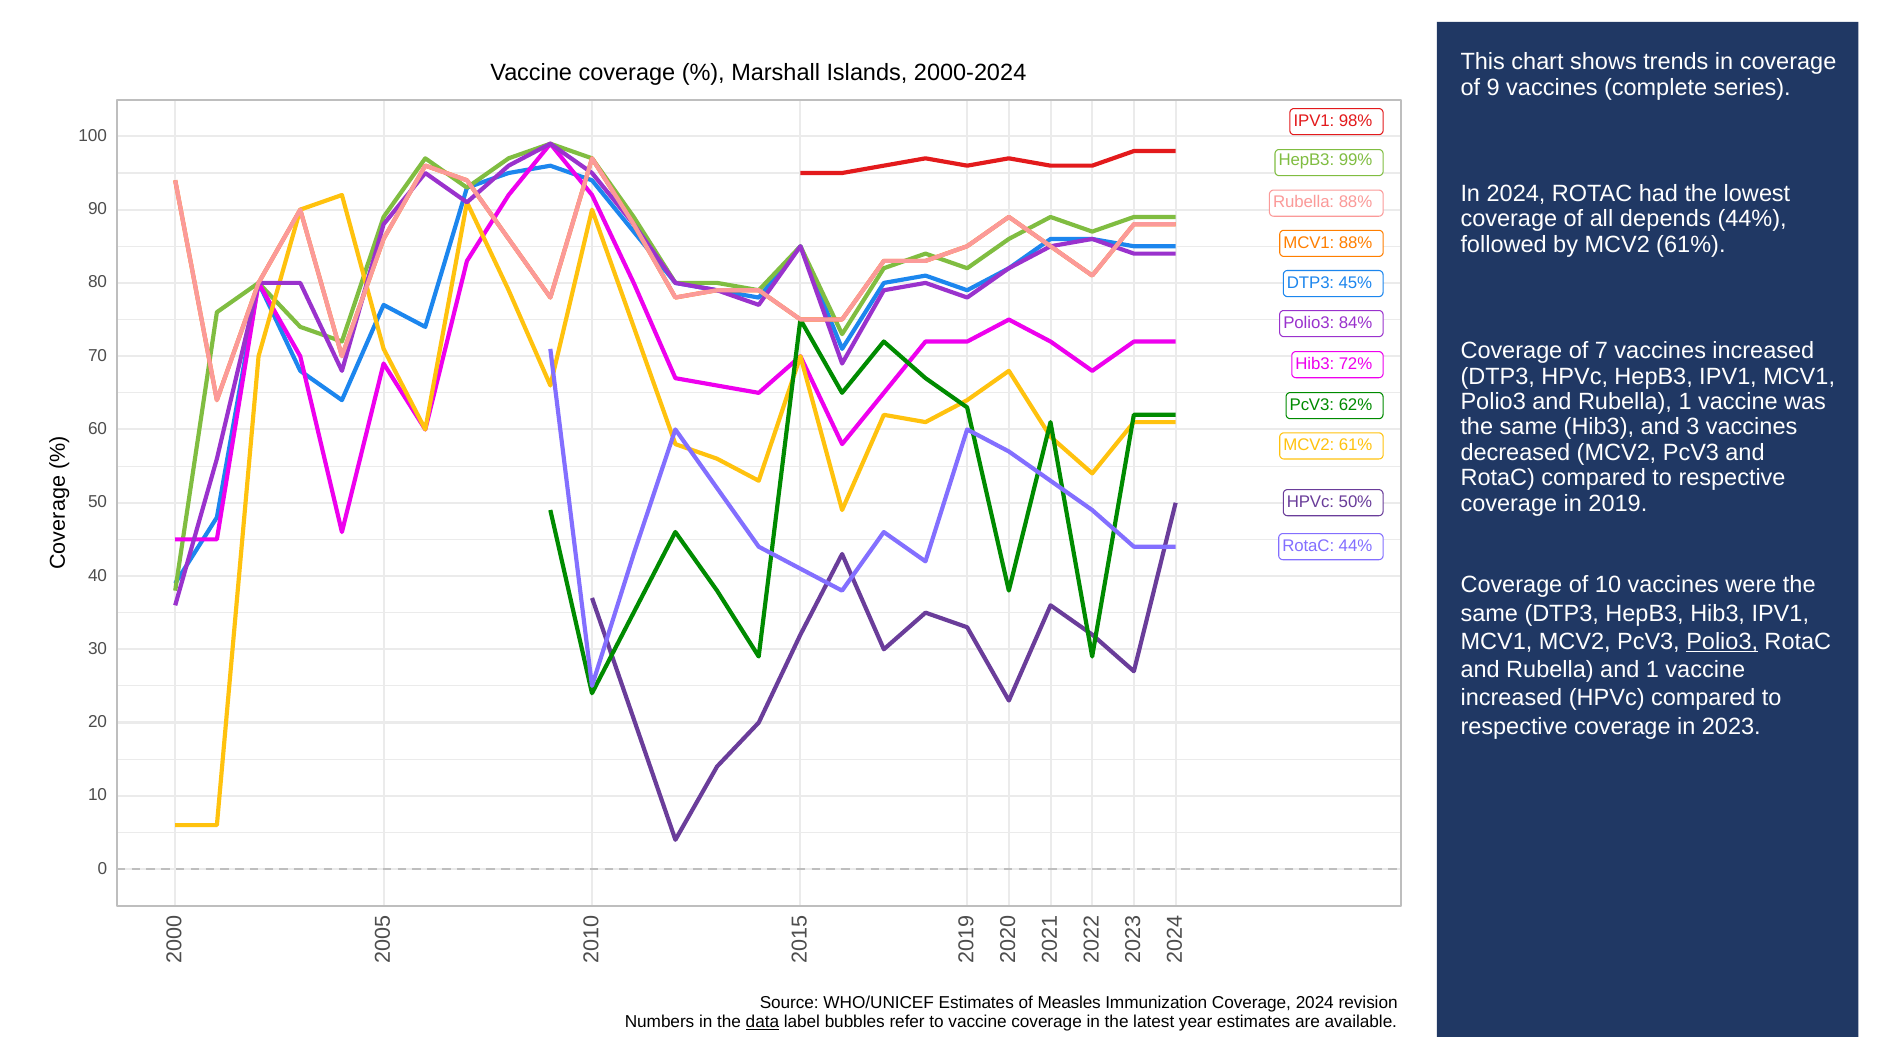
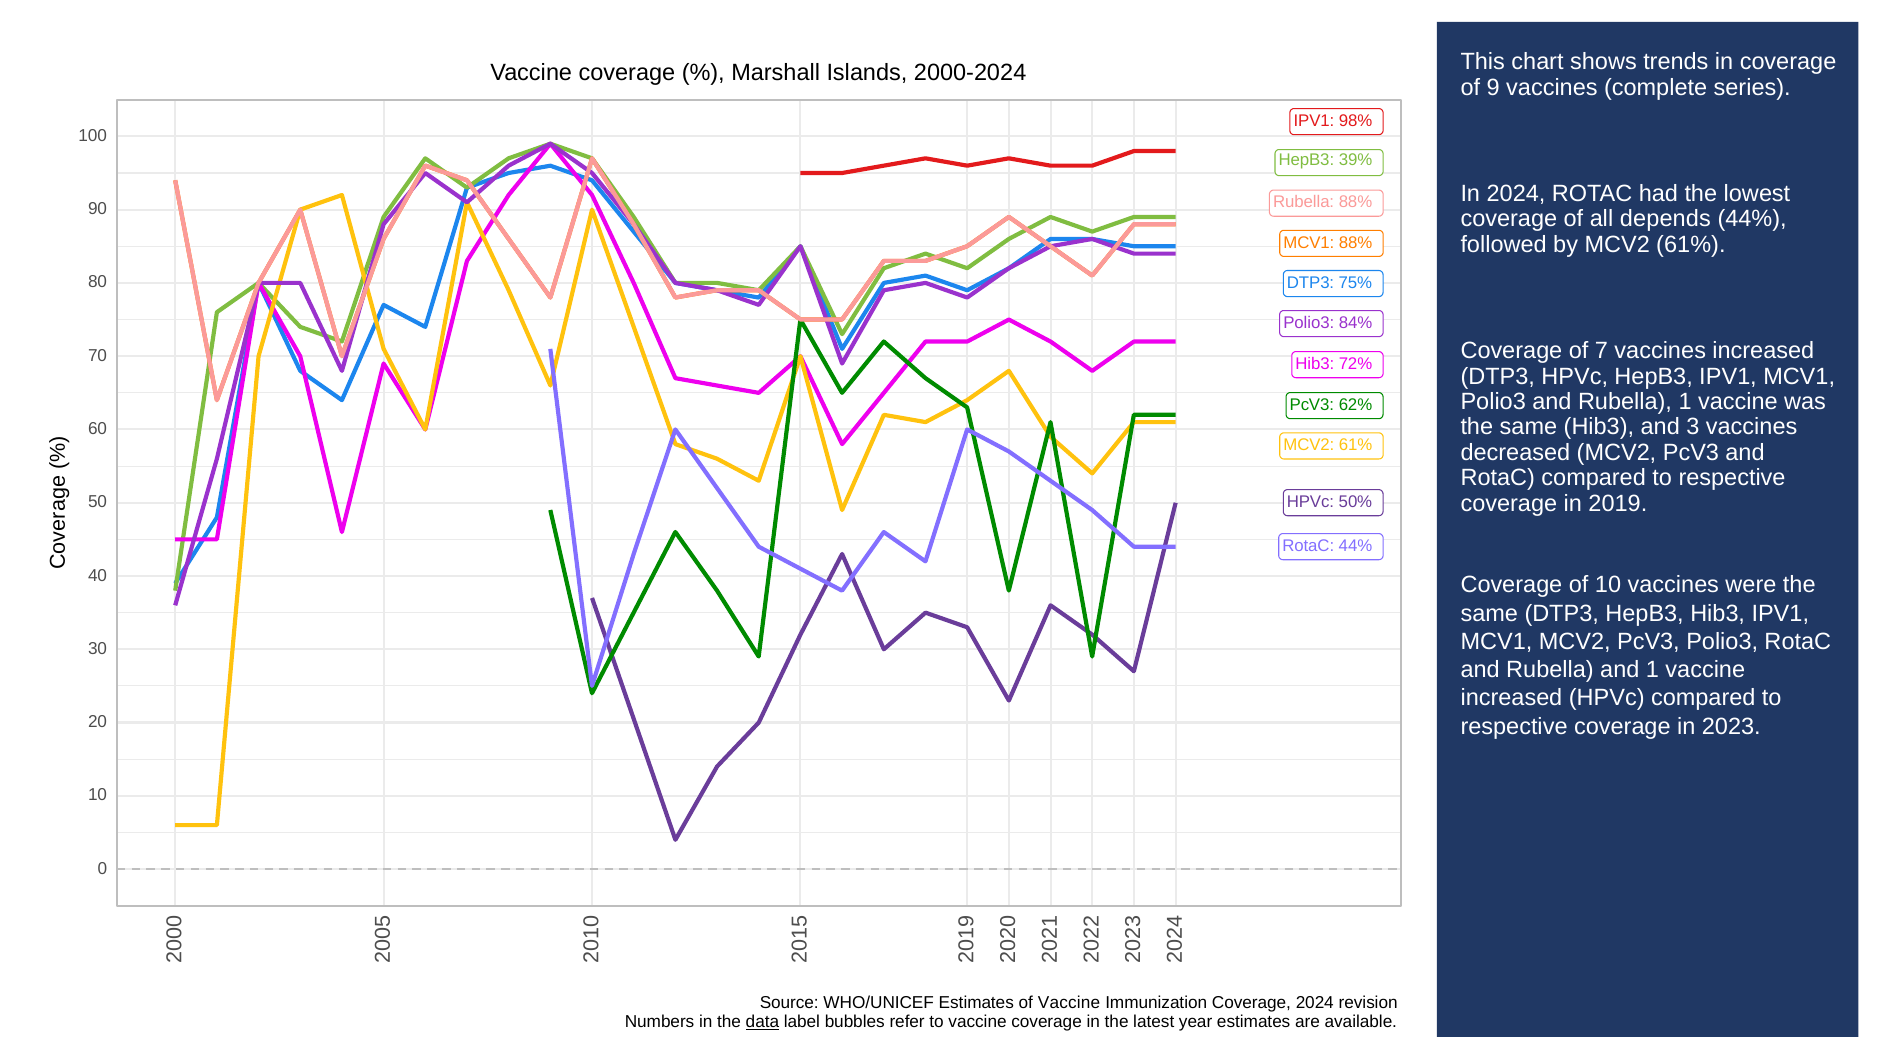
99%: 99% -> 39% (1356, 160)
45%: 45% -> 75% (1355, 283)
Polio3 underline: present -> none (1722, 641)
of Measles: Measles -> Vaccine (1069, 1003)
